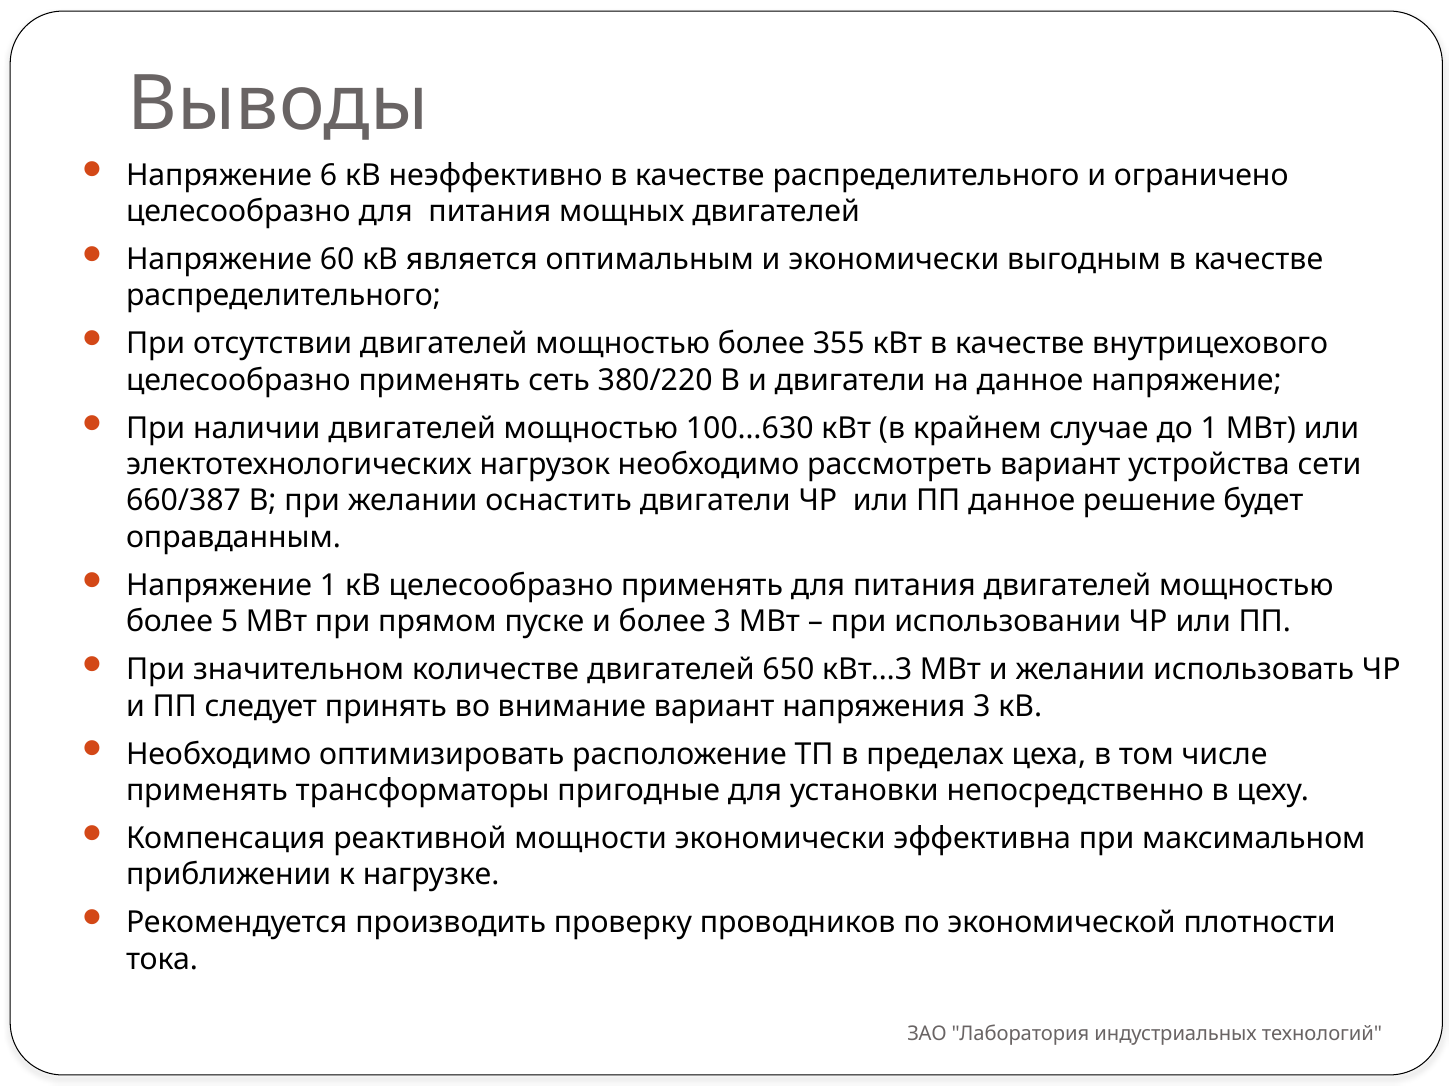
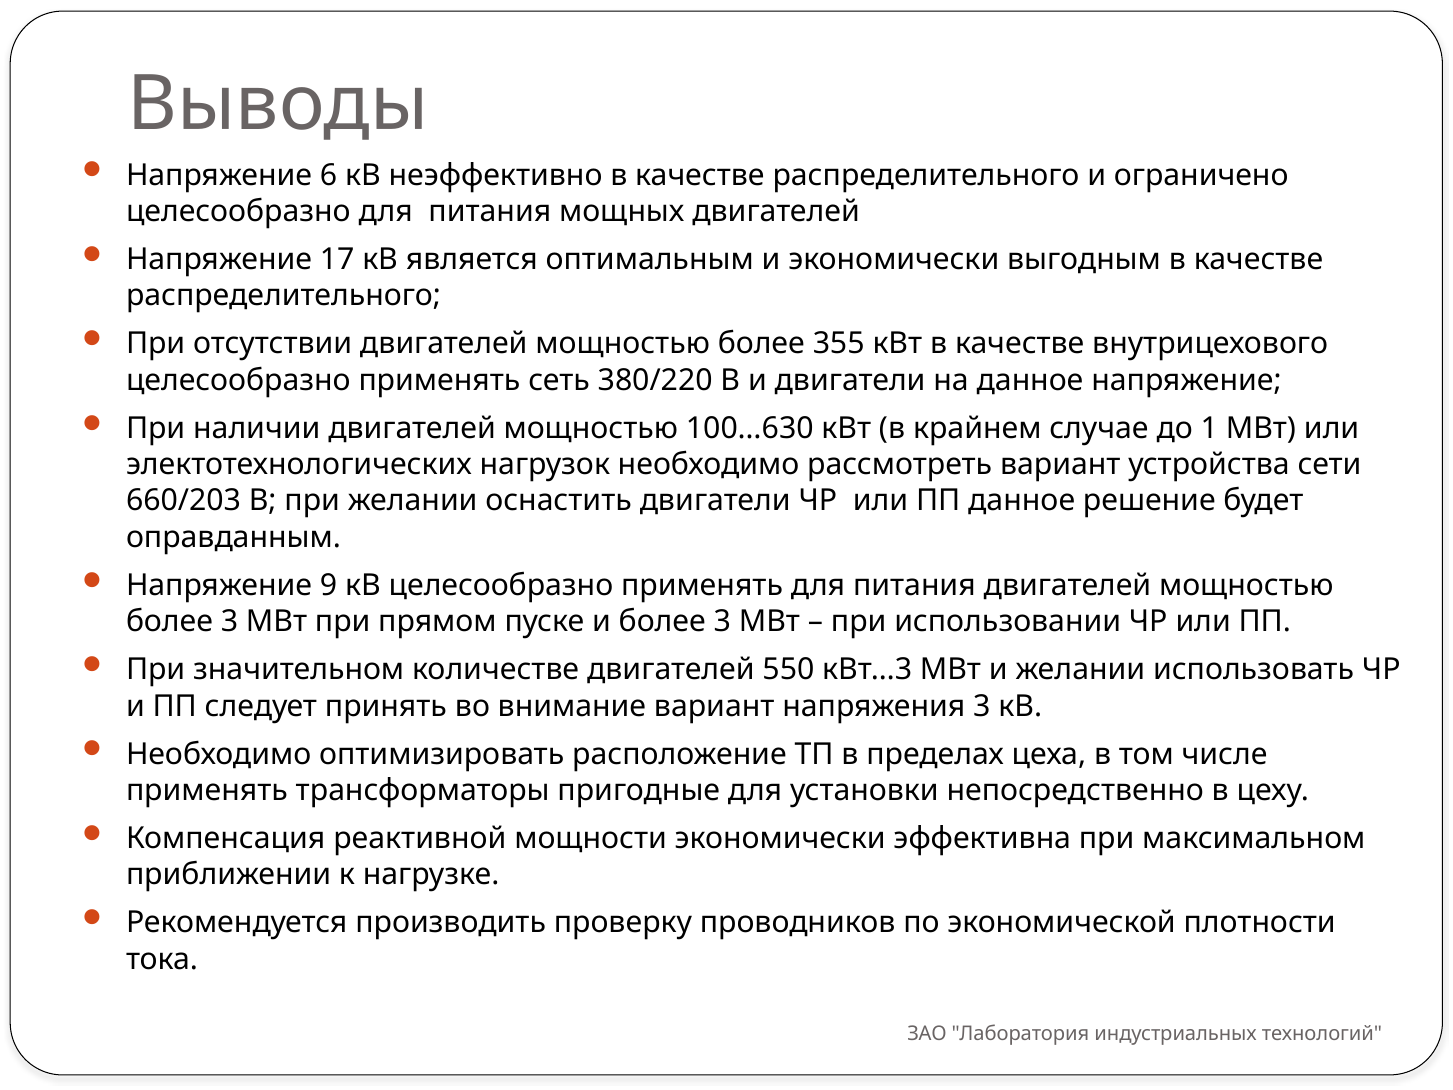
60: 60 -> 17 (337, 259)
660/387: 660/387 -> 660/203 (184, 501)
Напряжение 1: 1 -> 9 (329, 585)
5: 5 -> 3 (229, 621)
650: 650 -> 550 (788, 670)
